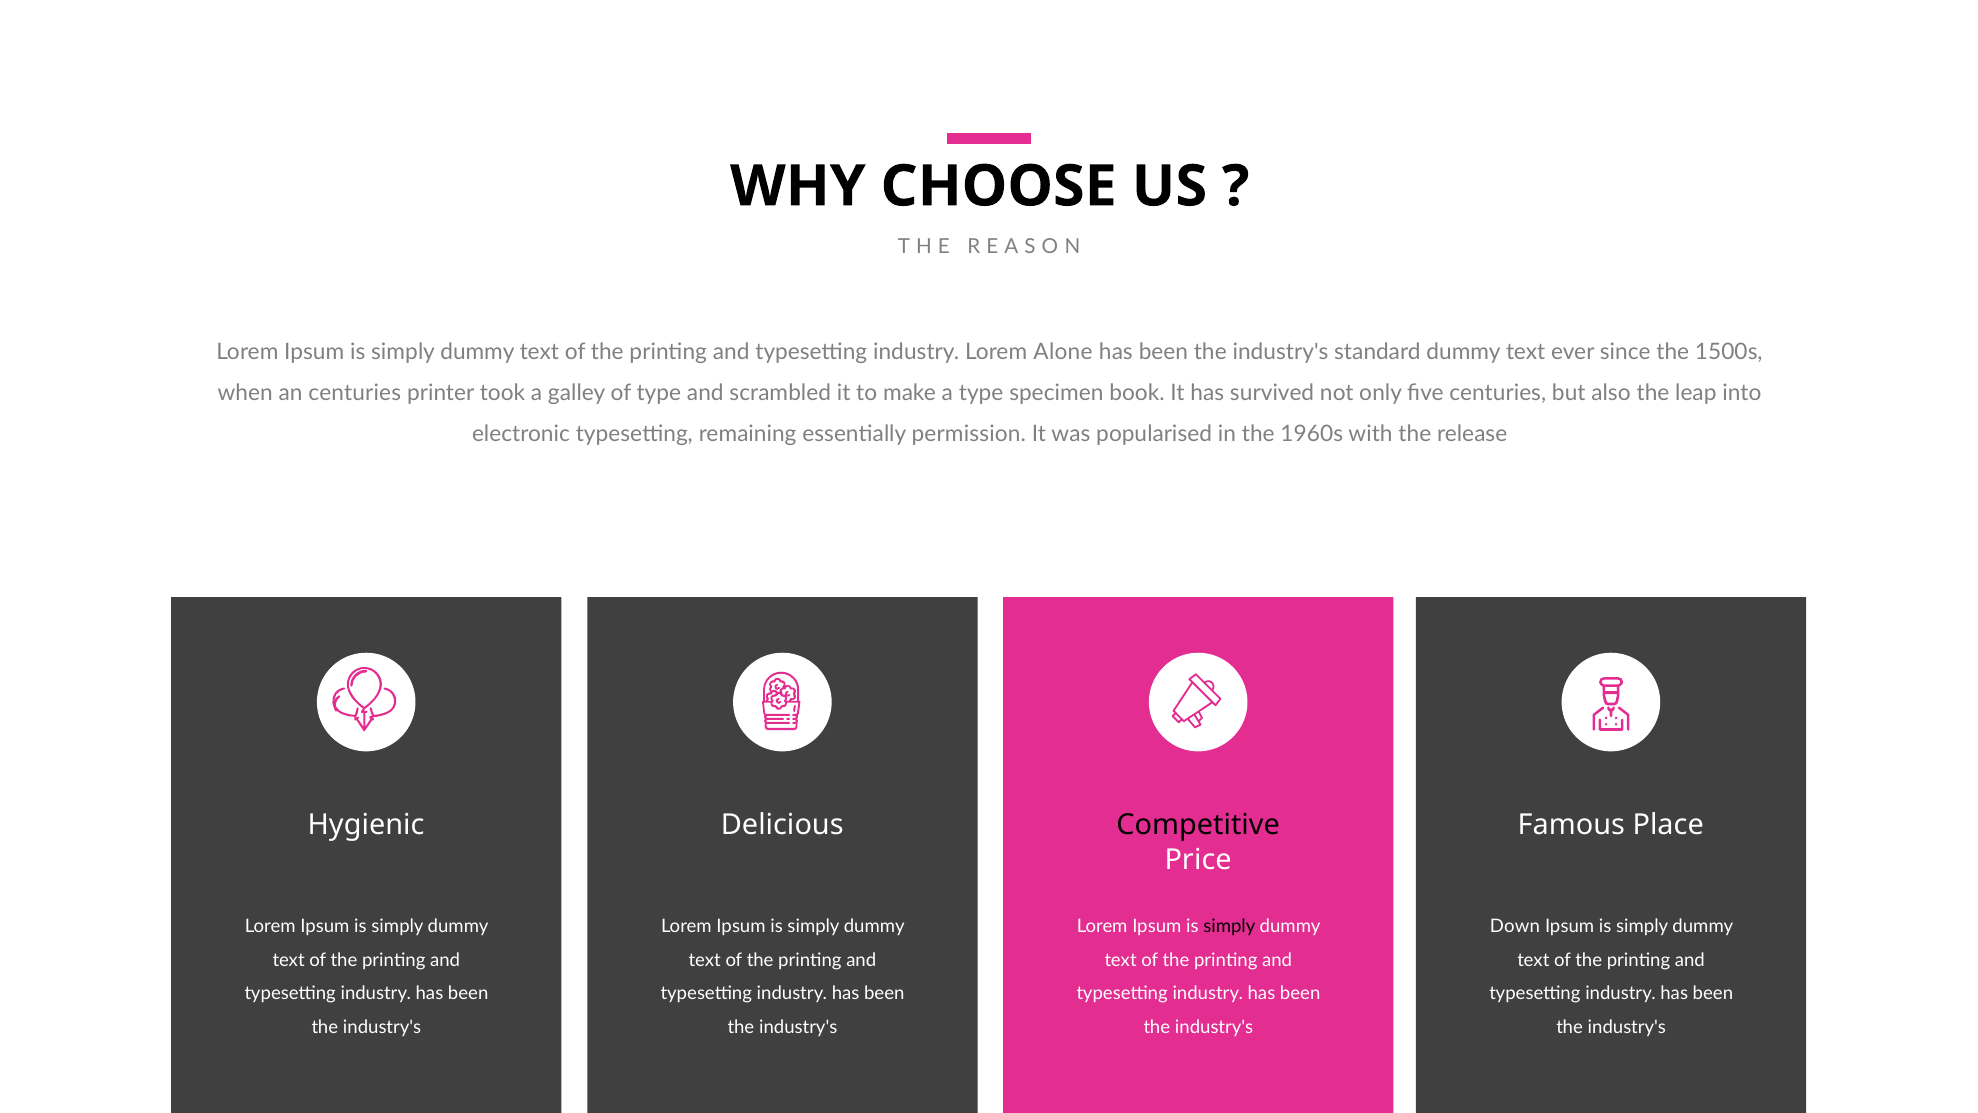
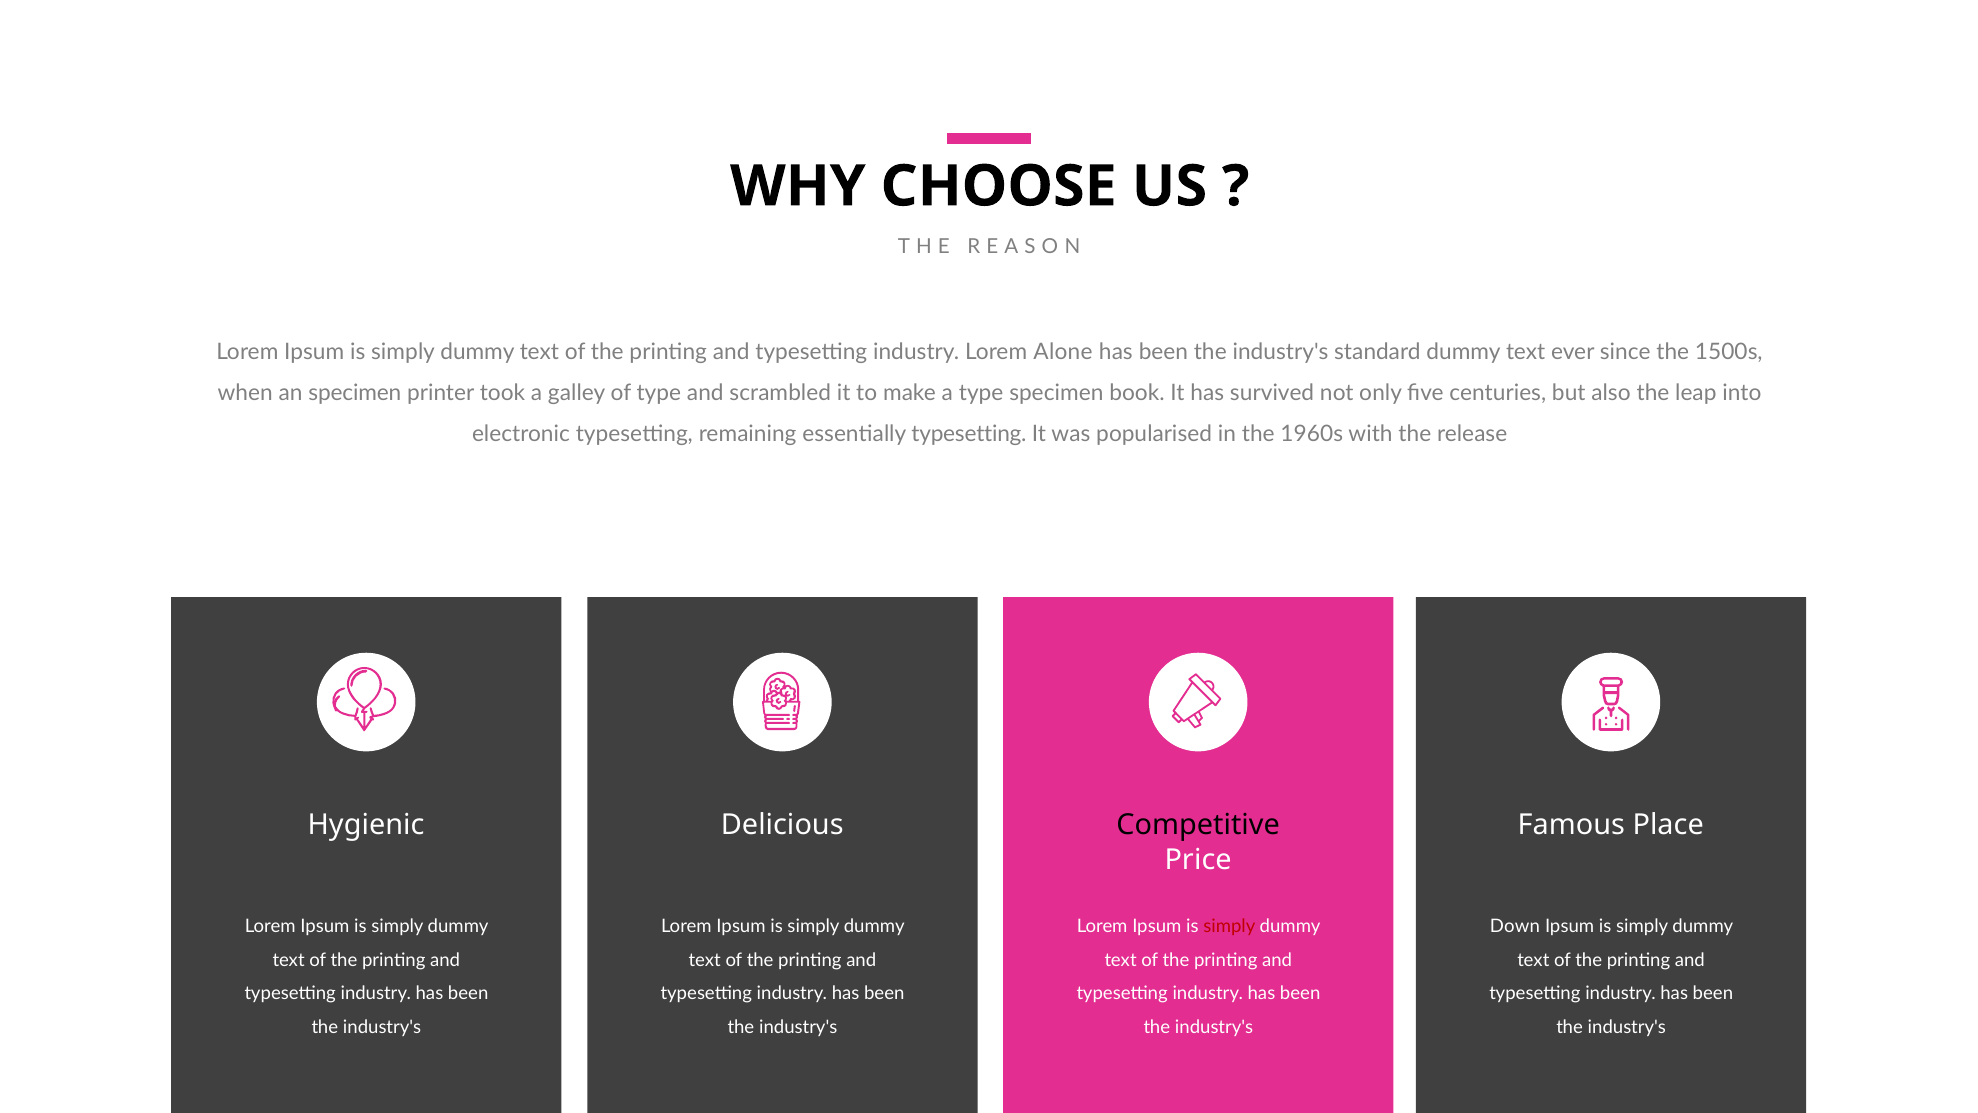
an centuries: centuries -> specimen (355, 393)
essentially permission: permission -> typesetting (969, 434)
simply colour: black -> red (1229, 926)
